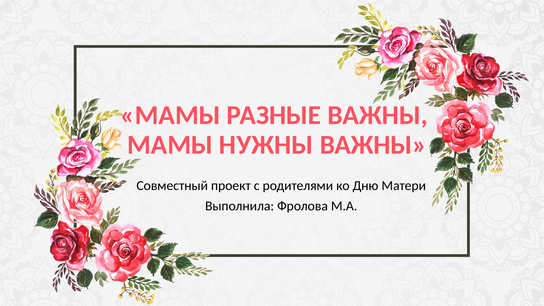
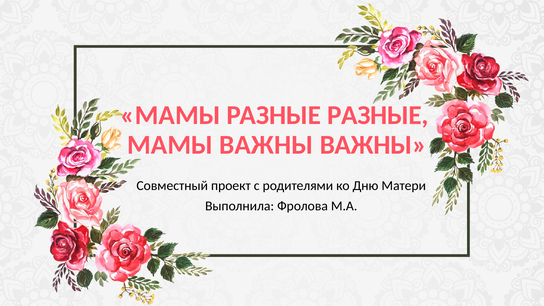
РАЗНЫЕ ВАЖНЫ: ВАЖНЫ -> РАЗНЫЕ (378, 115)
МАМЫ НУЖНЫ: НУЖНЫ -> ВАЖНЫ (266, 145)
